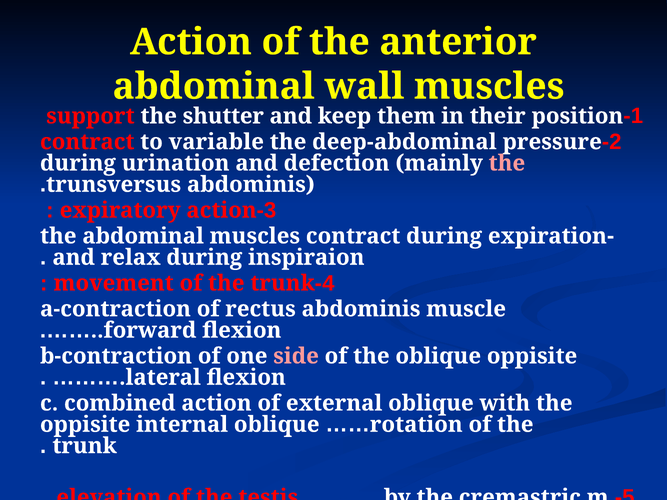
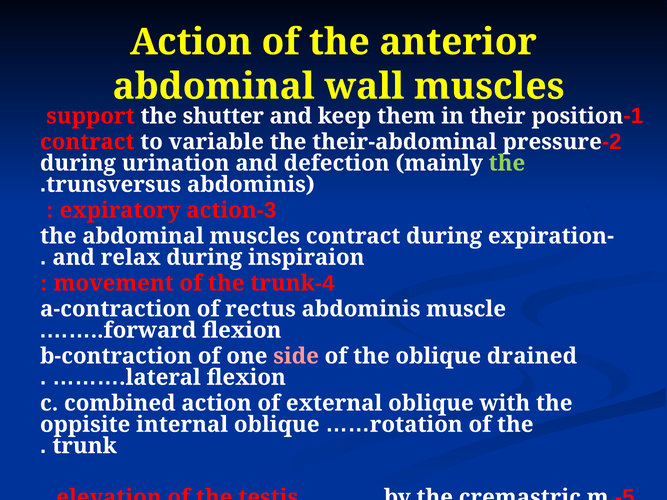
deep-abdominal: deep-abdominal -> their-abdominal (404, 142)
the colour: pink -> light green (507, 163)
oblique oppisite: oppisite -> drained (532, 356)
